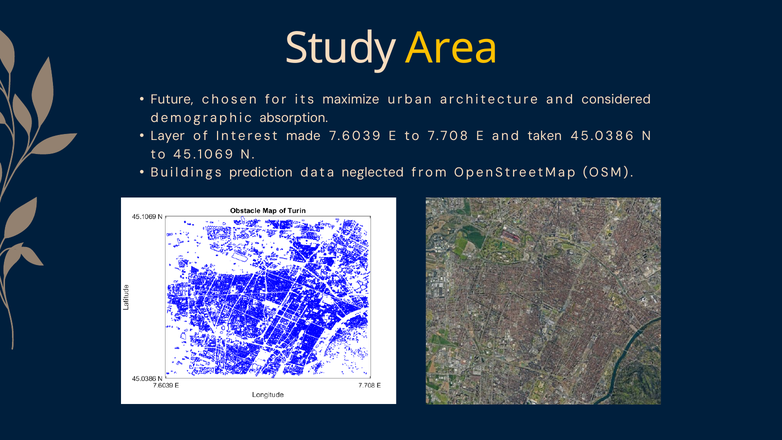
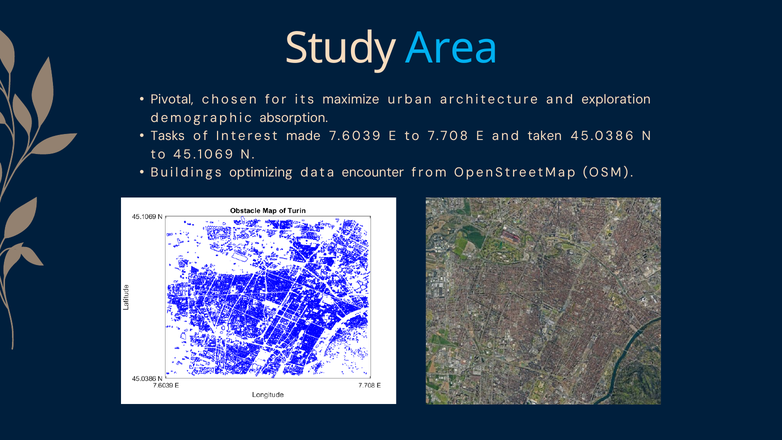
Area colour: yellow -> light blue (452, 48)
Future: Future -> Pivotal (172, 100)
considered: considered -> exploration (616, 100)
Layer: Layer -> Tasks (168, 136)
prediction: prediction -> optimizing (261, 173)
neglected: neglected -> encounter (373, 173)
